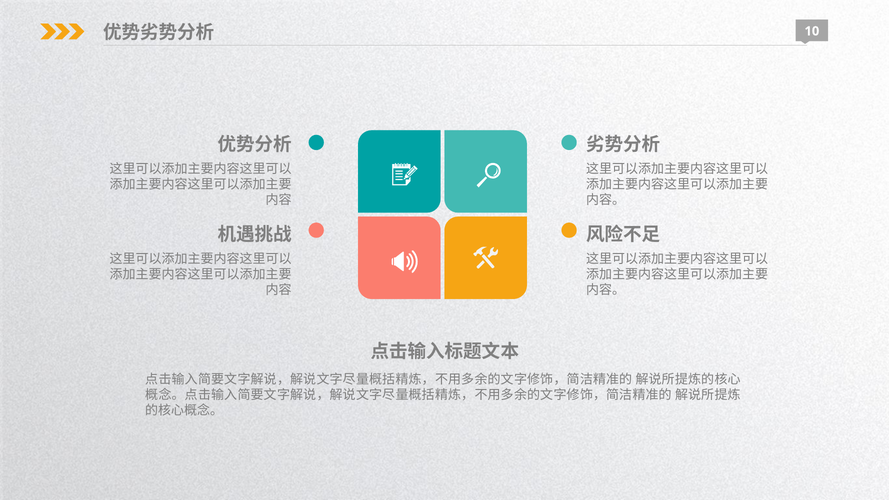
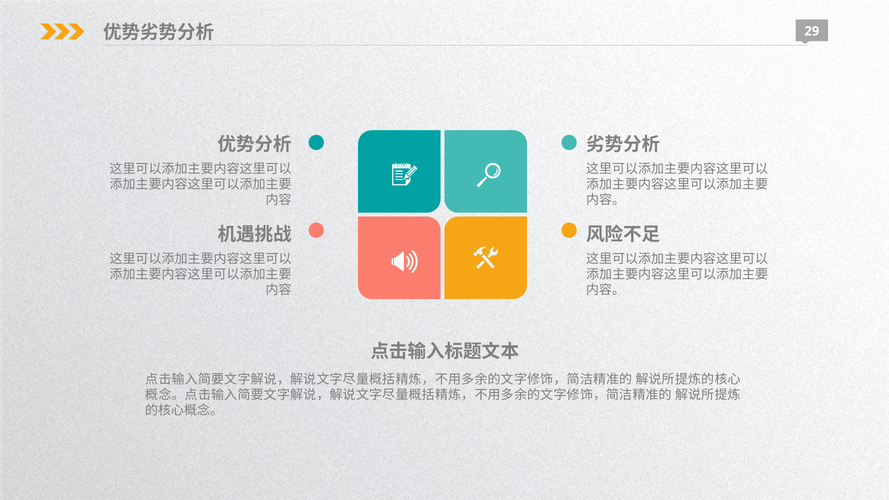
10: 10 -> 29 (812, 31)
